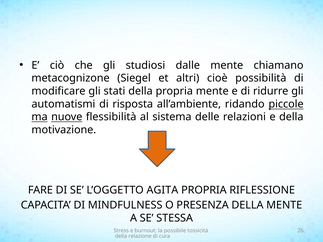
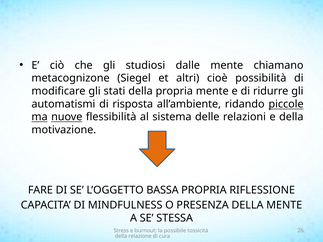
AGITA: AGITA -> BASSA (162, 190)
